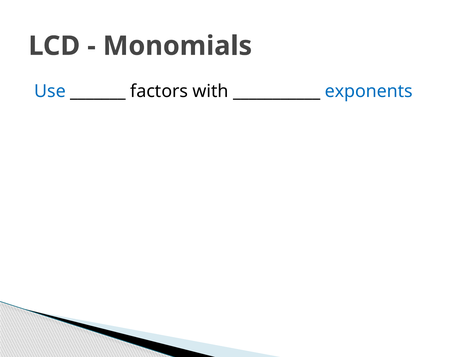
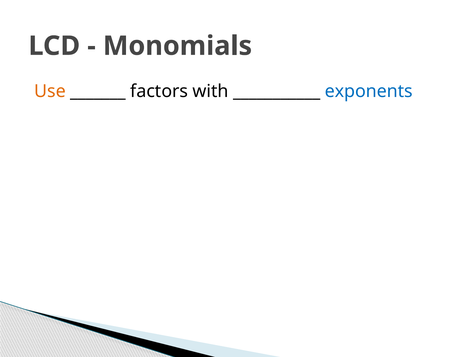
Use colour: blue -> orange (50, 91)
